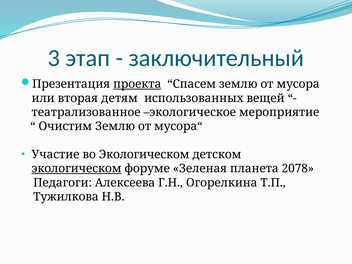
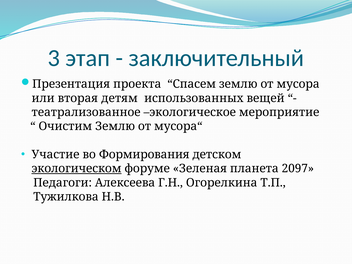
проекта underline: present -> none (137, 84)
во Экологическом: Экологическом -> Формирования (144, 154)
2078: 2078 -> 2097 (298, 169)
